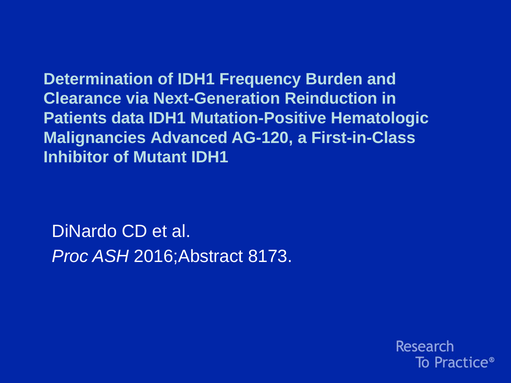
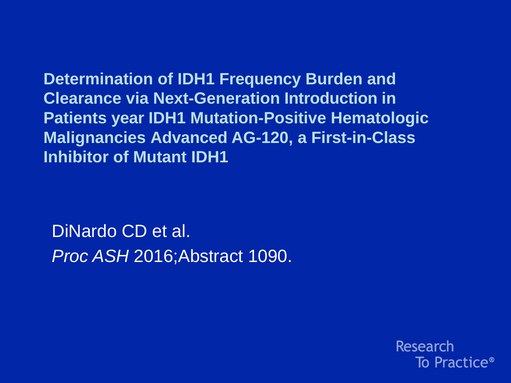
Reinduction: Reinduction -> Introduction (331, 99)
data: data -> year (128, 118)
8173: 8173 -> 1090 (270, 256)
